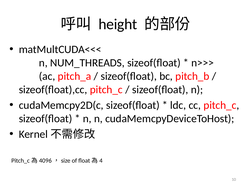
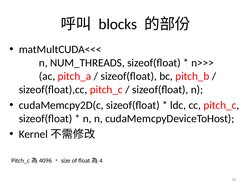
height: height -> blocks (118, 24)
